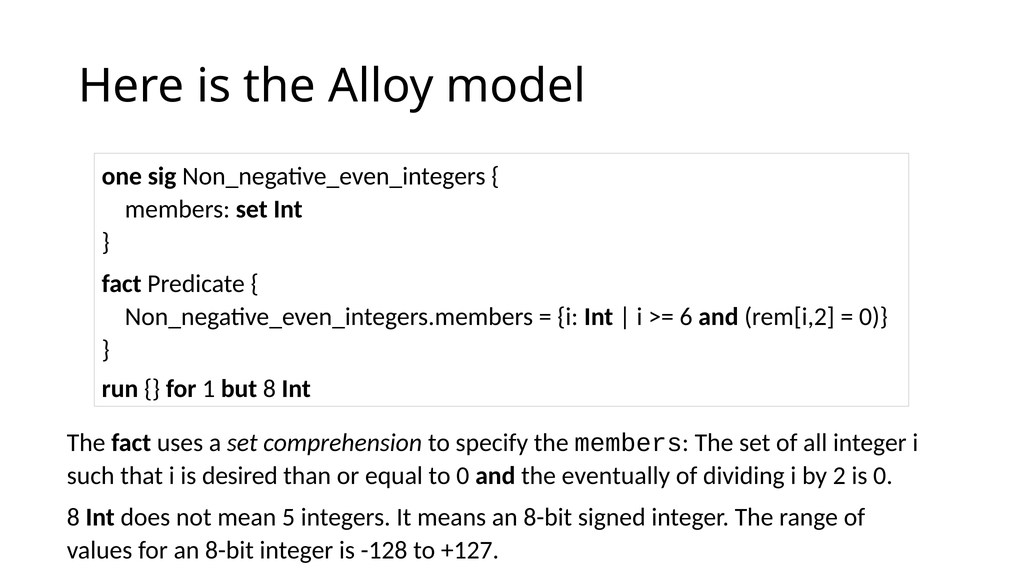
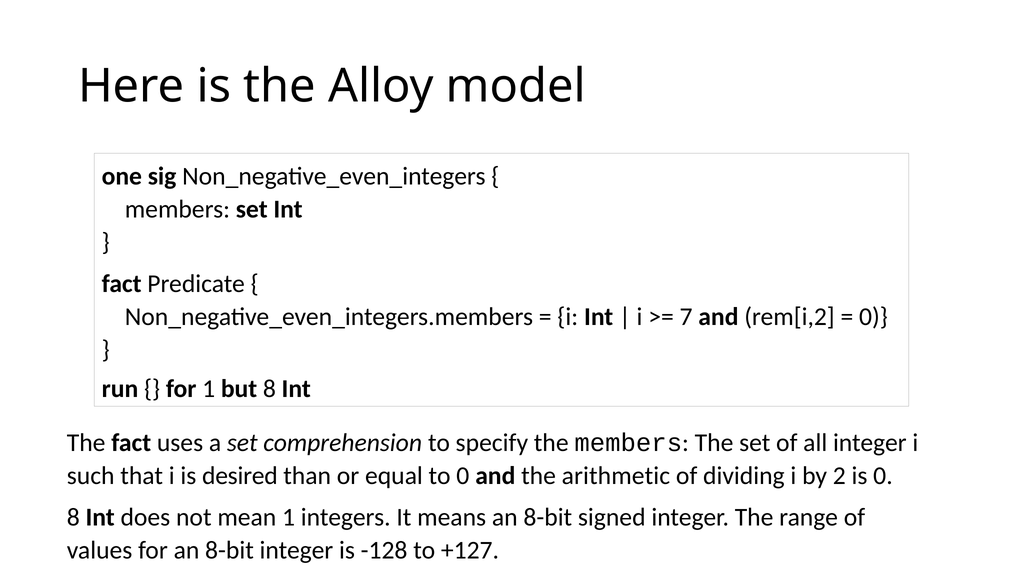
6: 6 -> 7 (686, 316)
eventually: eventually -> arithmetic (616, 476)
mean 5: 5 -> 1 (289, 517)
